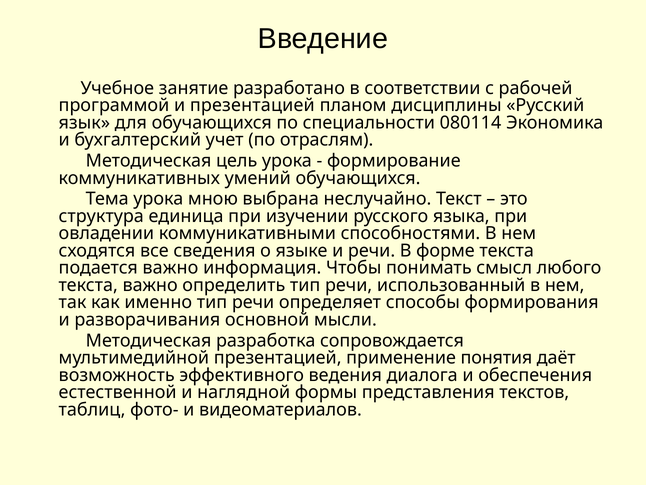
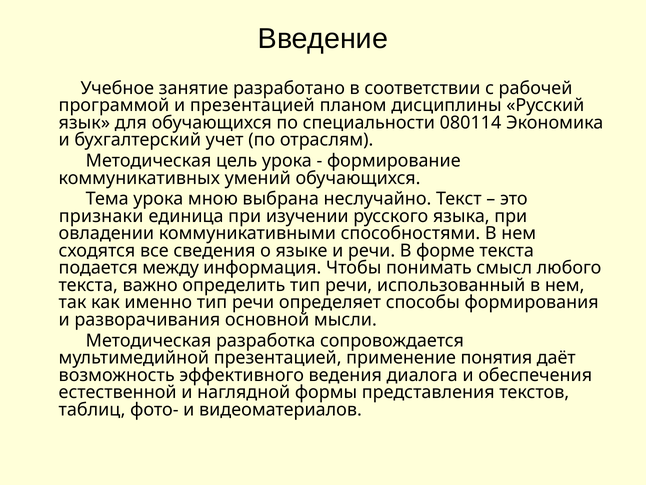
структура: структура -> признаки (101, 216)
подается важно: важно -> между (171, 268)
